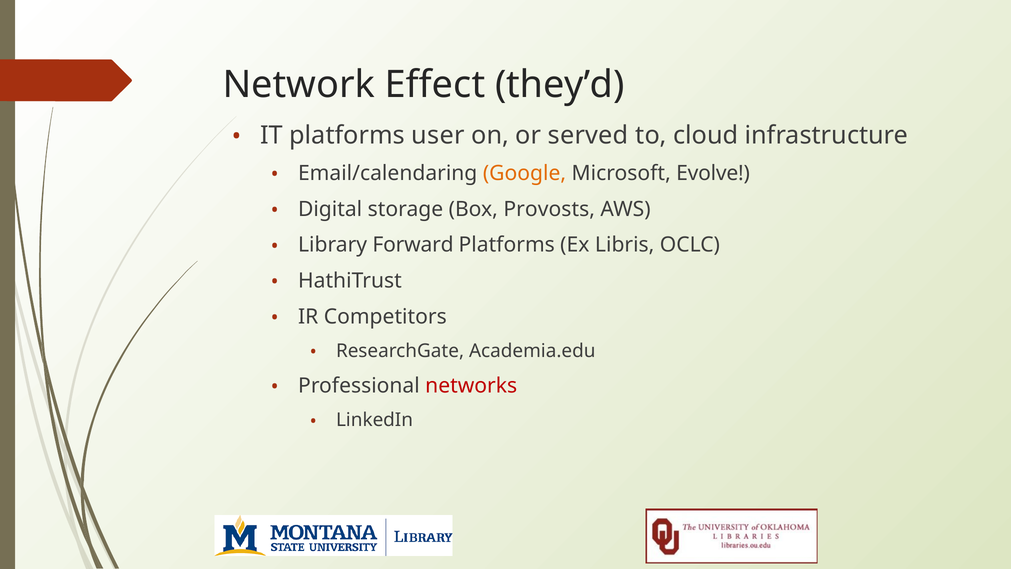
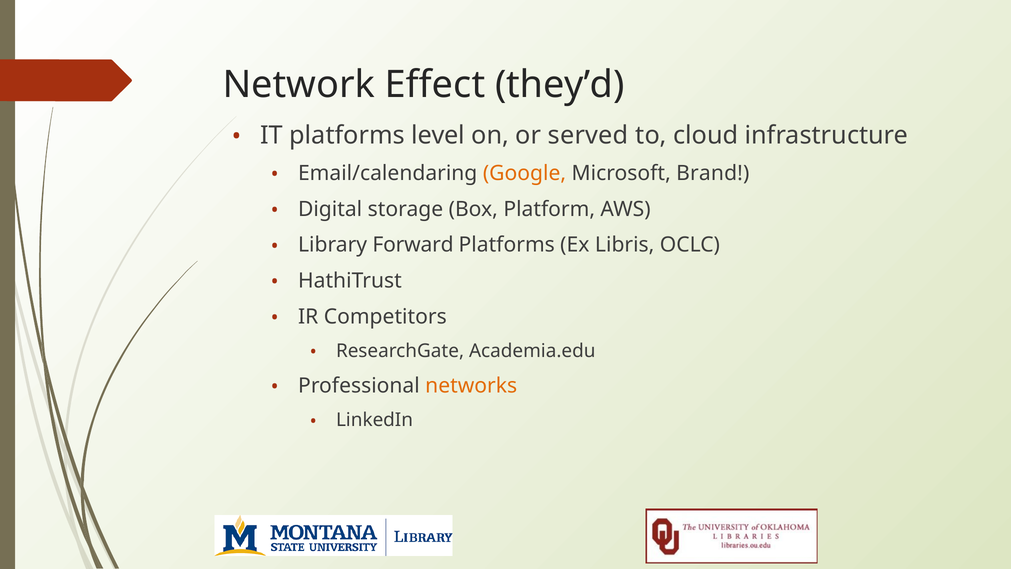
user: user -> level (438, 135)
Evolve: Evolve -> Brand (713, 173)
Provosts: Provosts -> Platform (549, 209)
networks colour: red -> orange (471, 386)
